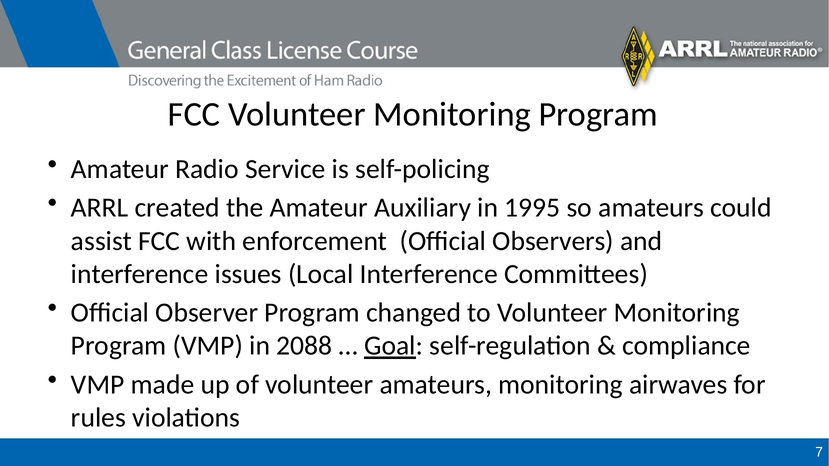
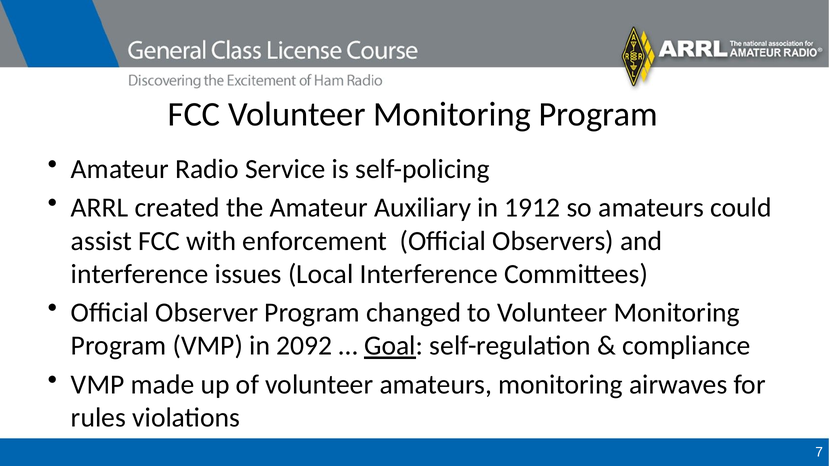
1995: 1995 -> 1912 (532, 208)
2088: 2088 -> 2092 (304, 346)
